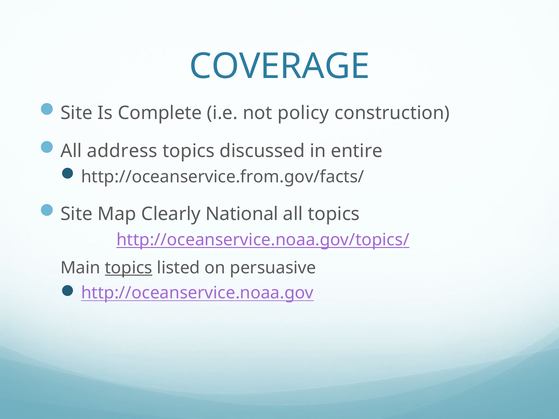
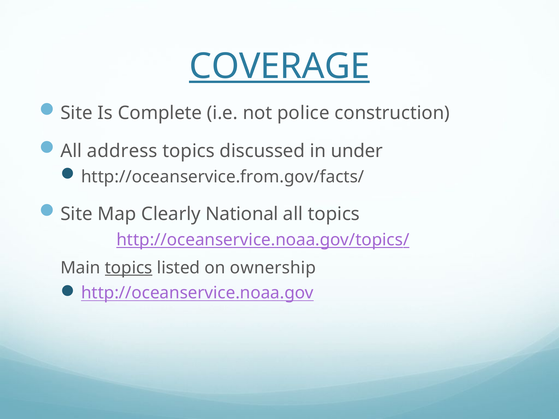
COVERAGE underline: none -> present (280, 67)
policy: policy -> police (303, 113)
entire: entire -> under (357, 151)
persuasive: persuasive -> ownership (273, 268)
